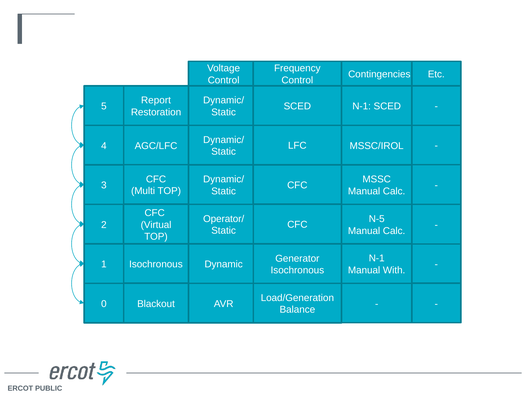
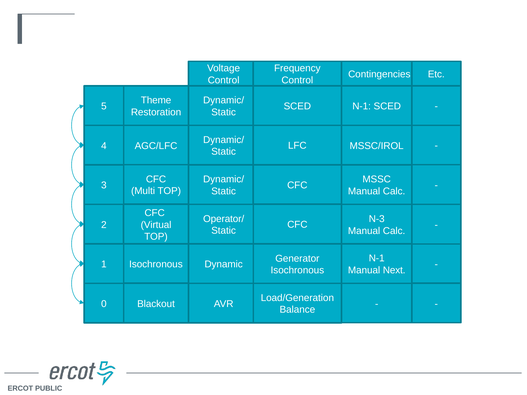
Report: Report -> Theme (156, 100)
N-5: N-5 -> N-3 (377, 219)
With: With -> Next (394, 270)
